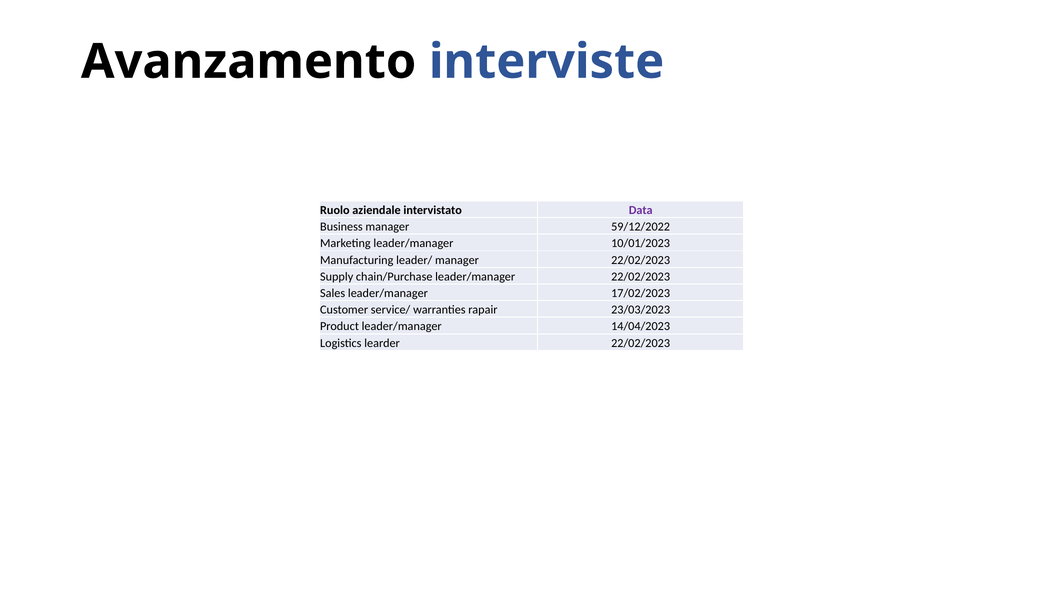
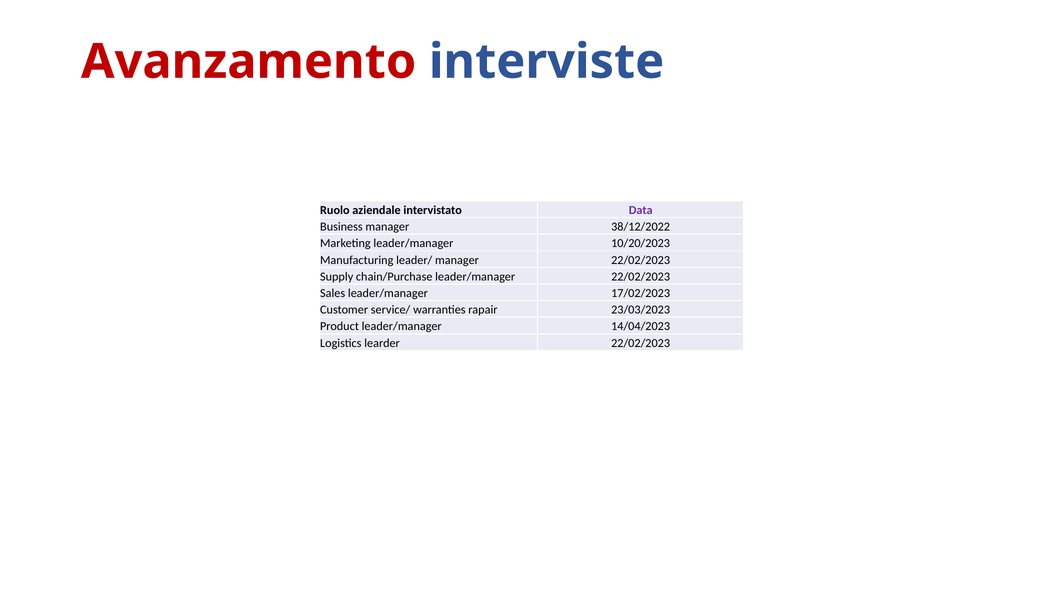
Avanzamento colour: black -> red (249, 62)
59/12/2022: 59/12/2022 -> 38/12/2022 (641, 227)
10/01/2023: 10/01/2023 -> 10/20/2023 (641, 243)
